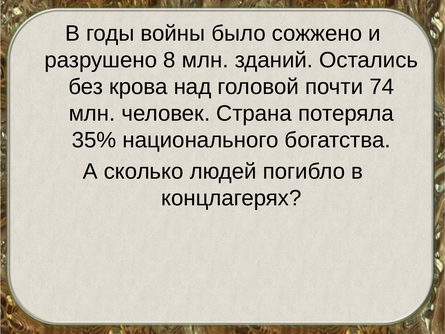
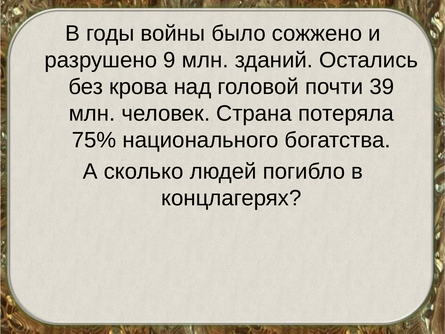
8: 8 -> 9 (170, 60)
74: 74 -> 39 (382, 87)
35%: 35% -> 75% (94, 140)
